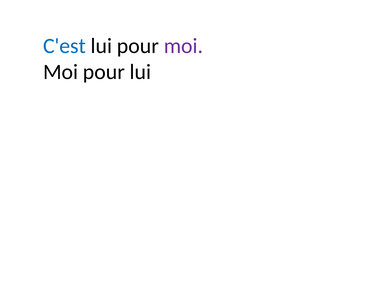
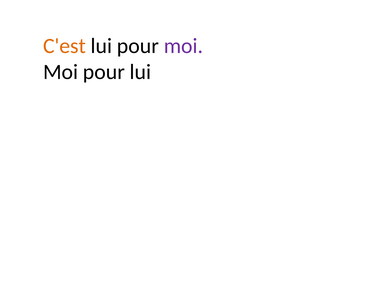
C'est colour: blue -> orange (64, 46)
